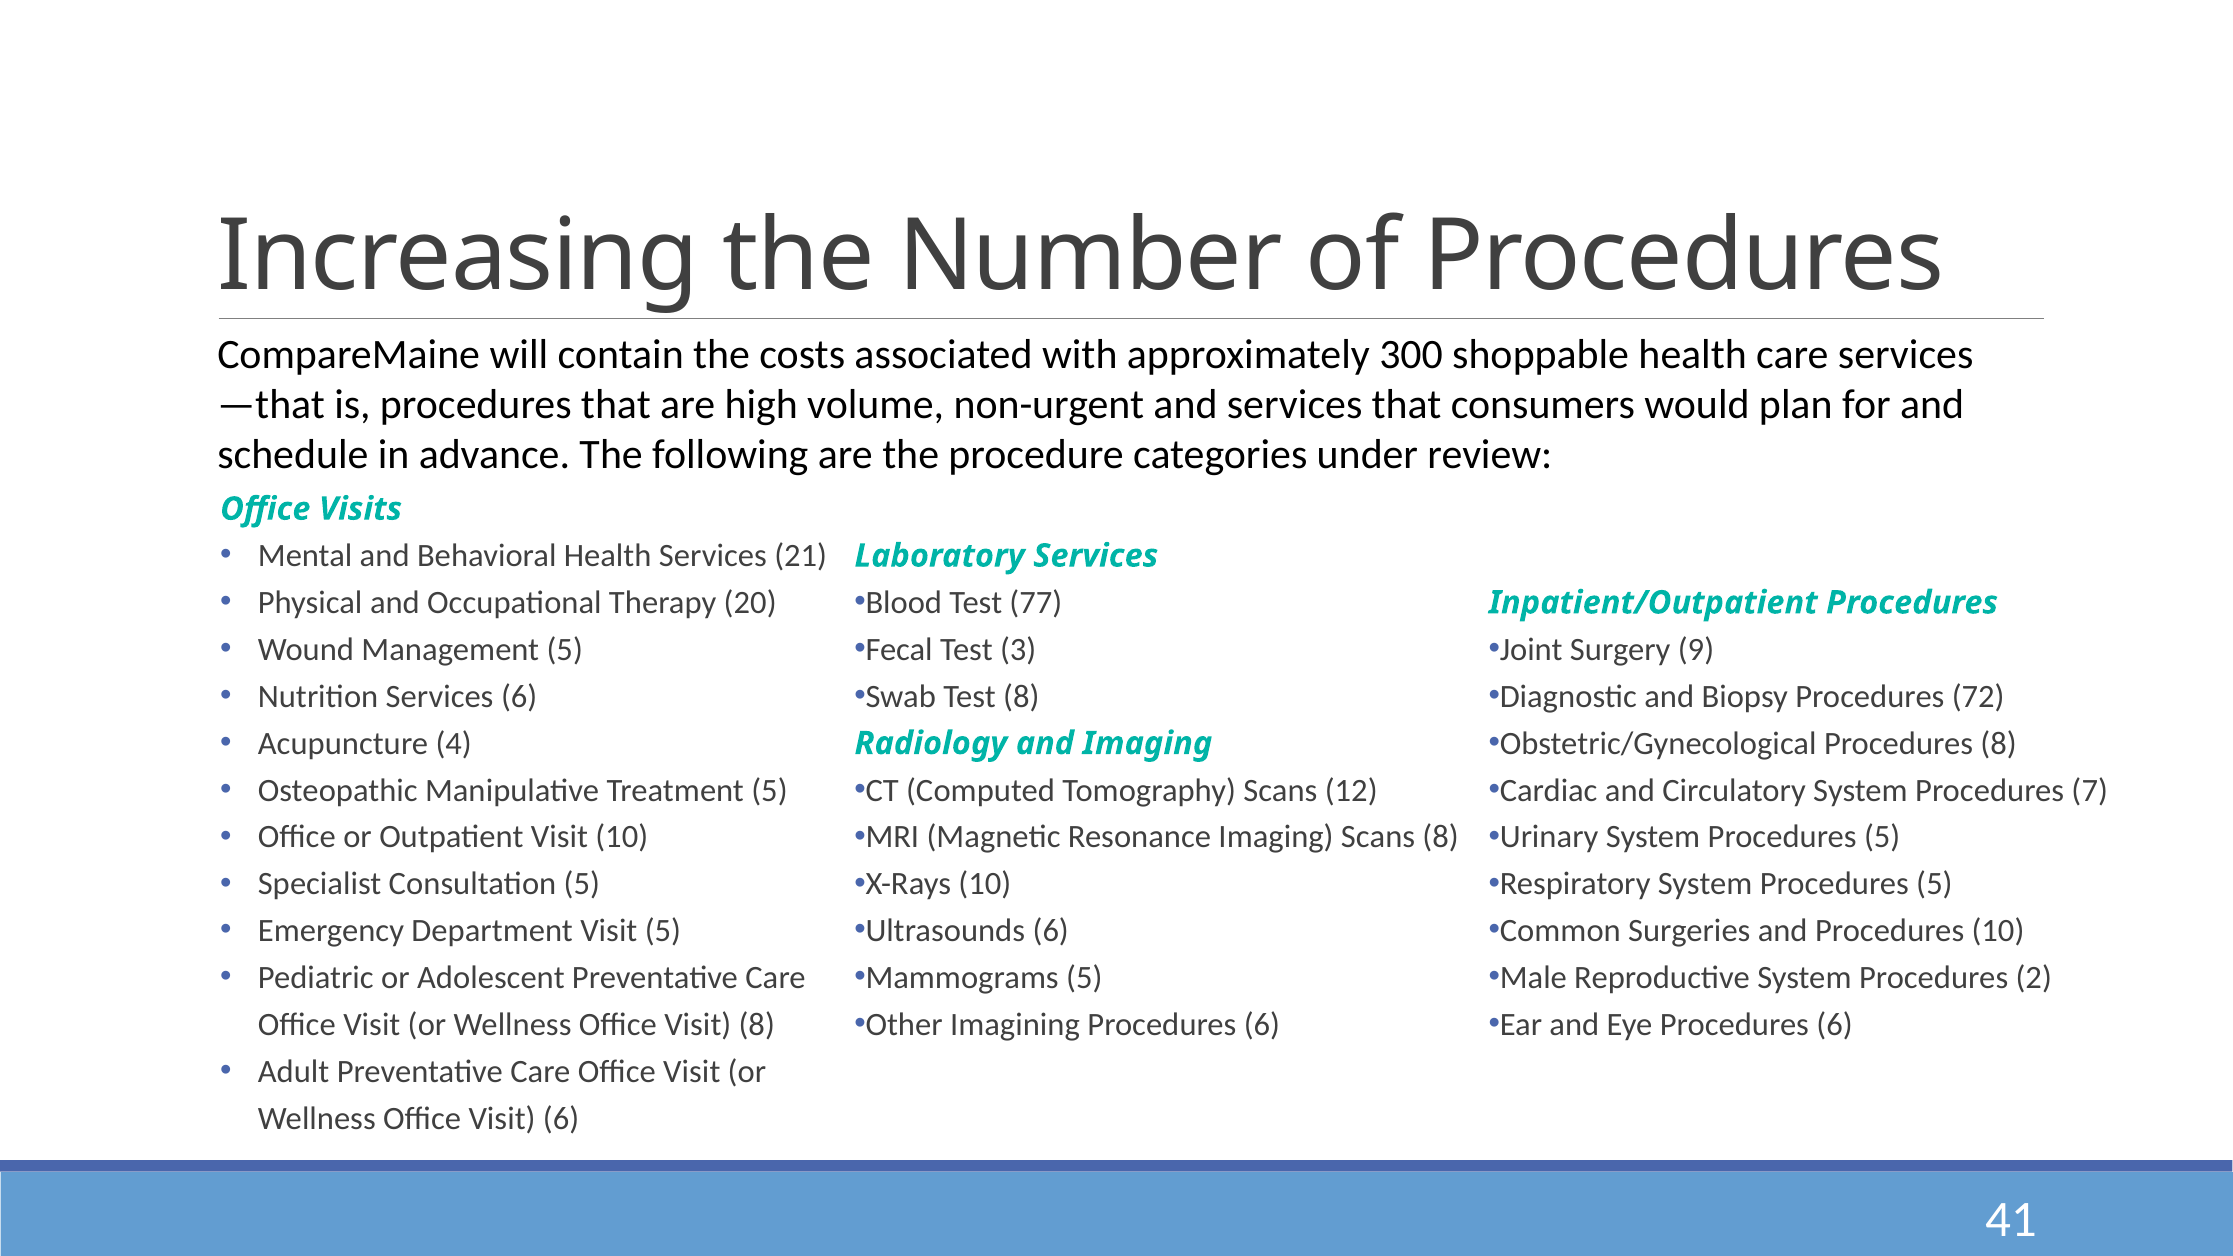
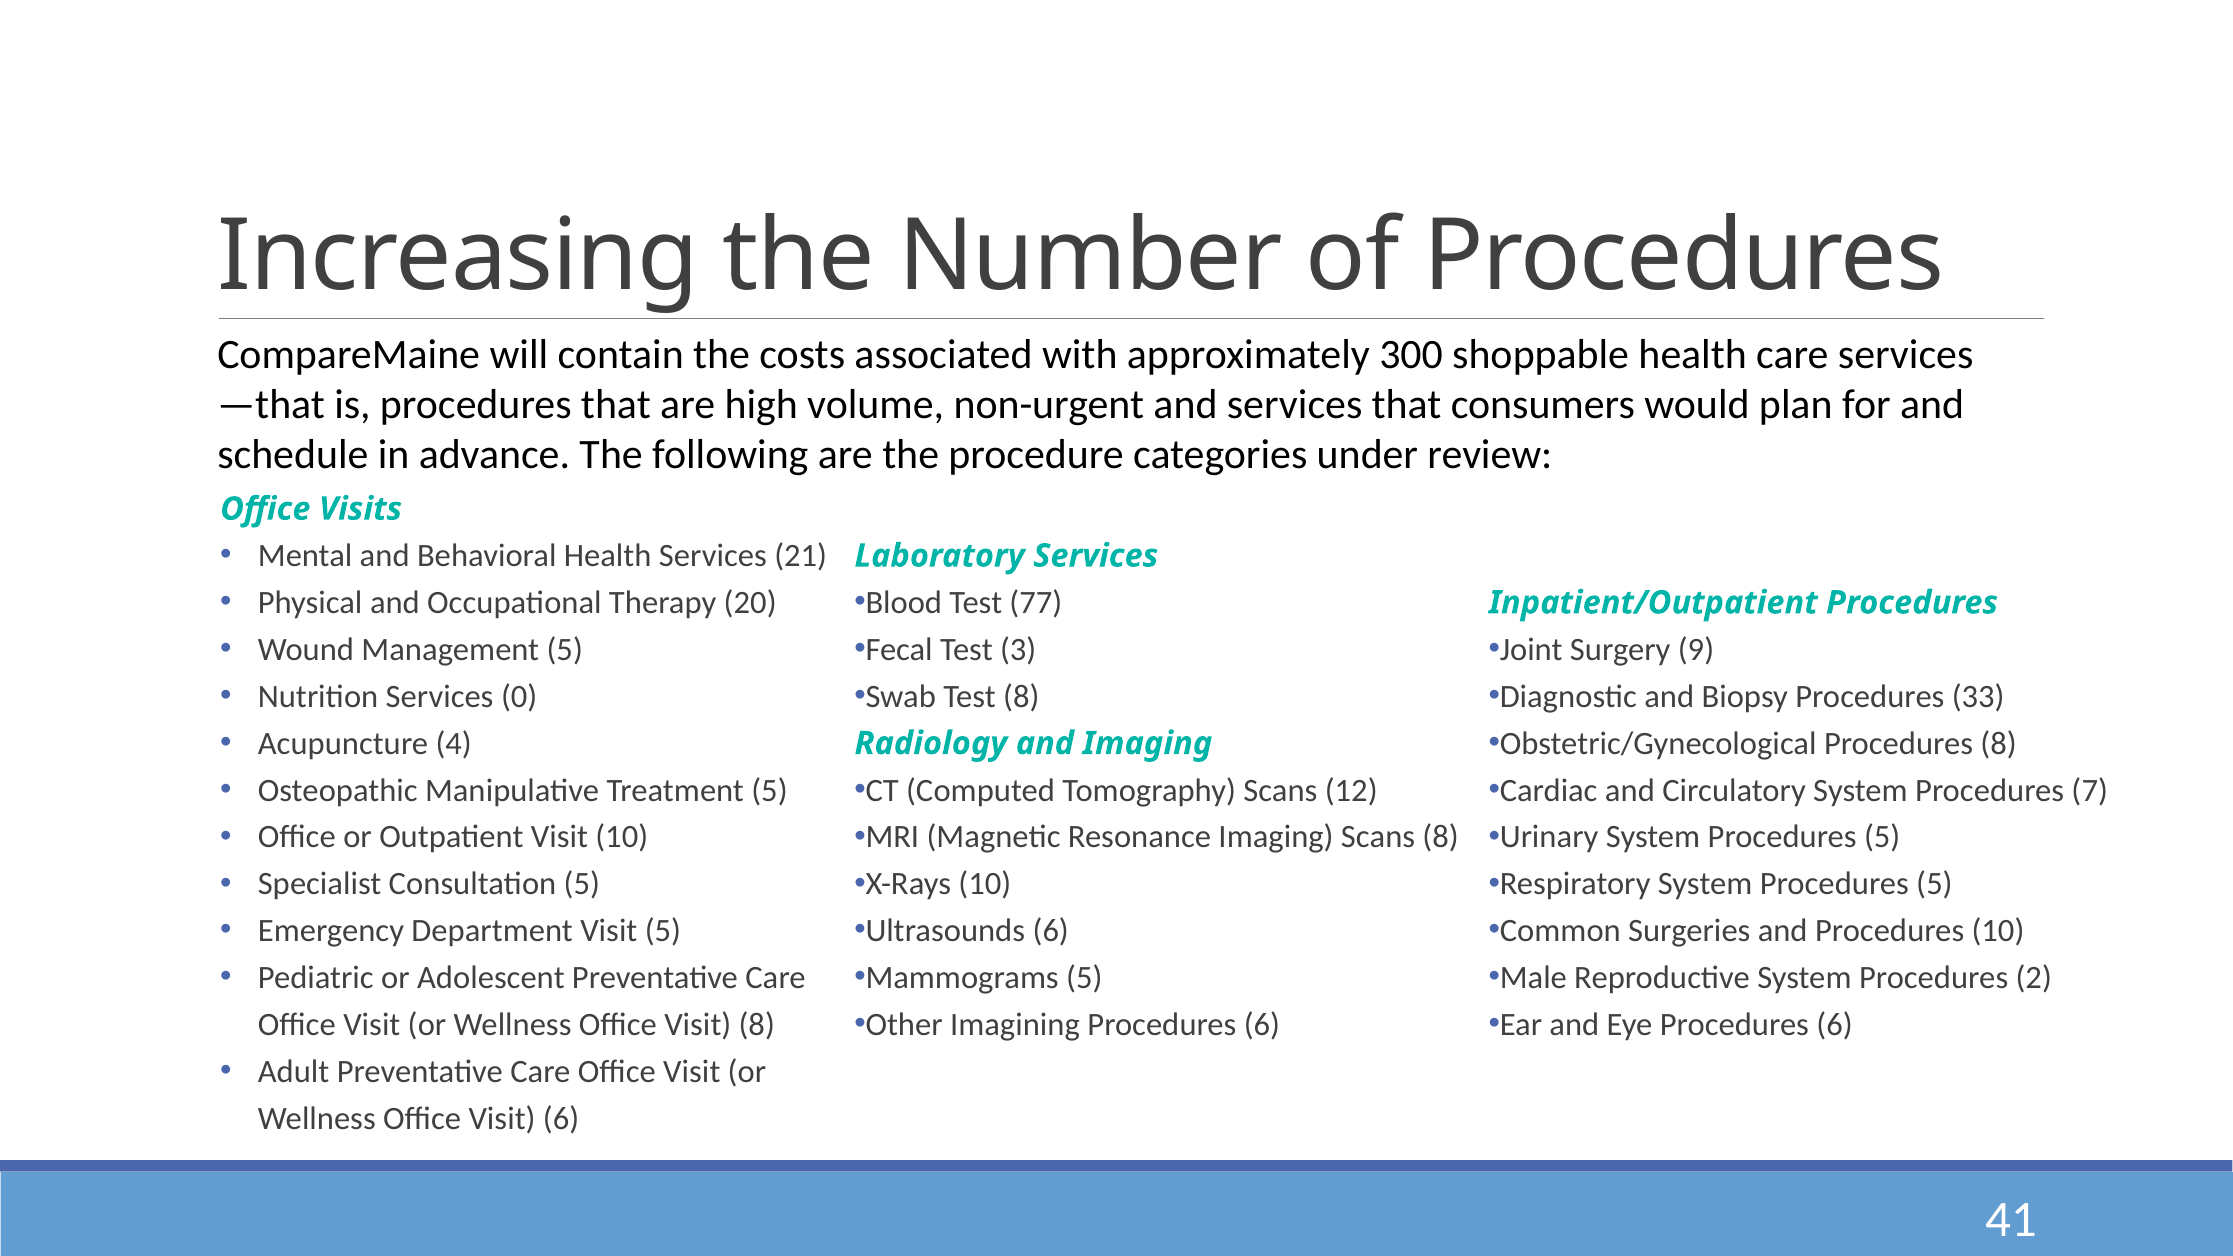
Services 6: 6 -> 0 (519, 697)
72: 72 -> 33 (1978, 697)
